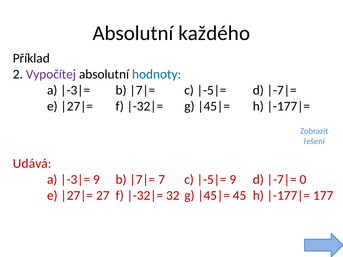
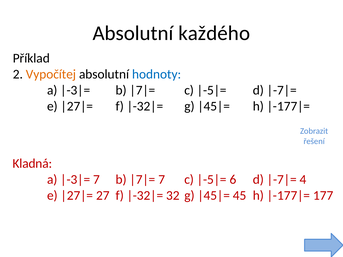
Vypočítej colour: purple -> orange (51, 74)
Udává: Udává -> Kladná (32, 164)
9: 9 -> 7 (97, 180)
9: 9 -> 6 (233, 180)
0: 0 -> 4 (303, 180)
